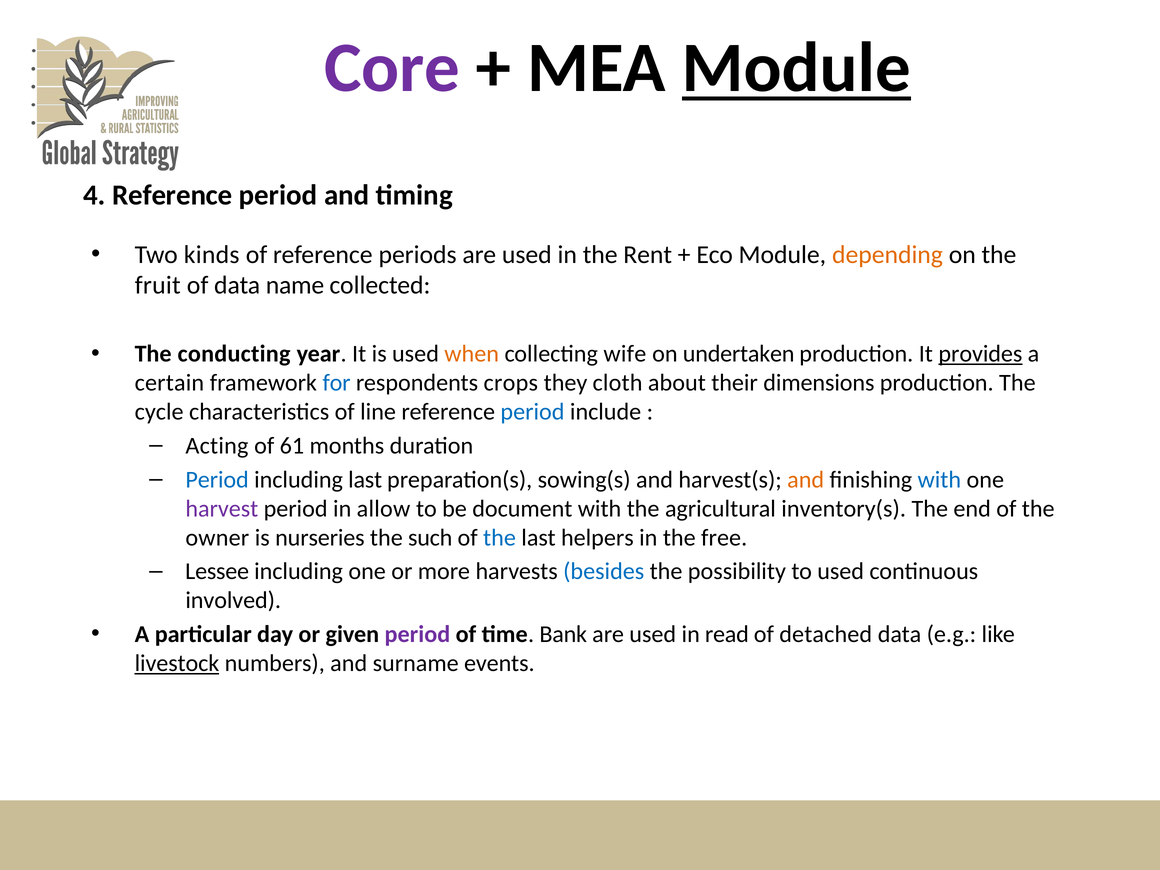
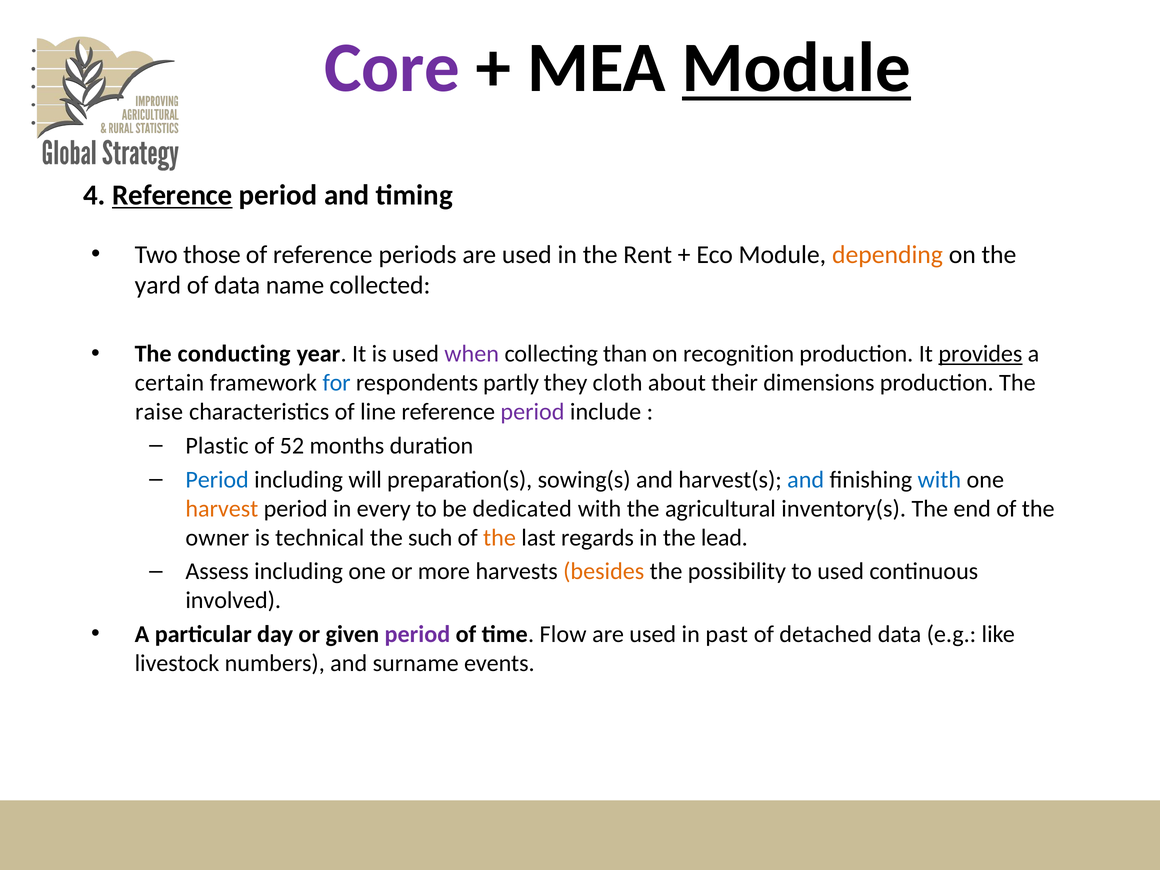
Reference underline: none -> present (172, 195)
kinds: kinds -> those (212, 255)
fruit: fruit -> yard (158, 285)
when colour: orange -> purple (472, 354)
wife: wife -> than (625, 354)
undertaken: undertaken -> recognition (739, 354)
crops: crops -> partly (511, 383)
cycle: cycle -> raise (159, 412)
period colour: blue -> purple (532, 412)
Acting: Acting -> Plastic (217, 446)
61: 61 -> 52 (292, 446)
including last: last -> will (365, 480)
and colour: orange -> blue (806, 480)
harvest colour: purple -> orange (222, 509)
allow: allow -> every (384, 509)
document: document -> dedicated (522, 509)
nurseries: nurseries -> technical (320, 538)
the colour: blue -> orange (499, 538)
helpers: helpers -> regards (597, 538)
free: free -> lead (724, 538)
Lessee: Lessee -> Assess (217, 572)
besides colour: blue -> orange (604, 572)
Bank: Bank -> Flow (563, 634)
read: read -> past (727, 634)
livestock underline: present -> none (177, 663)
